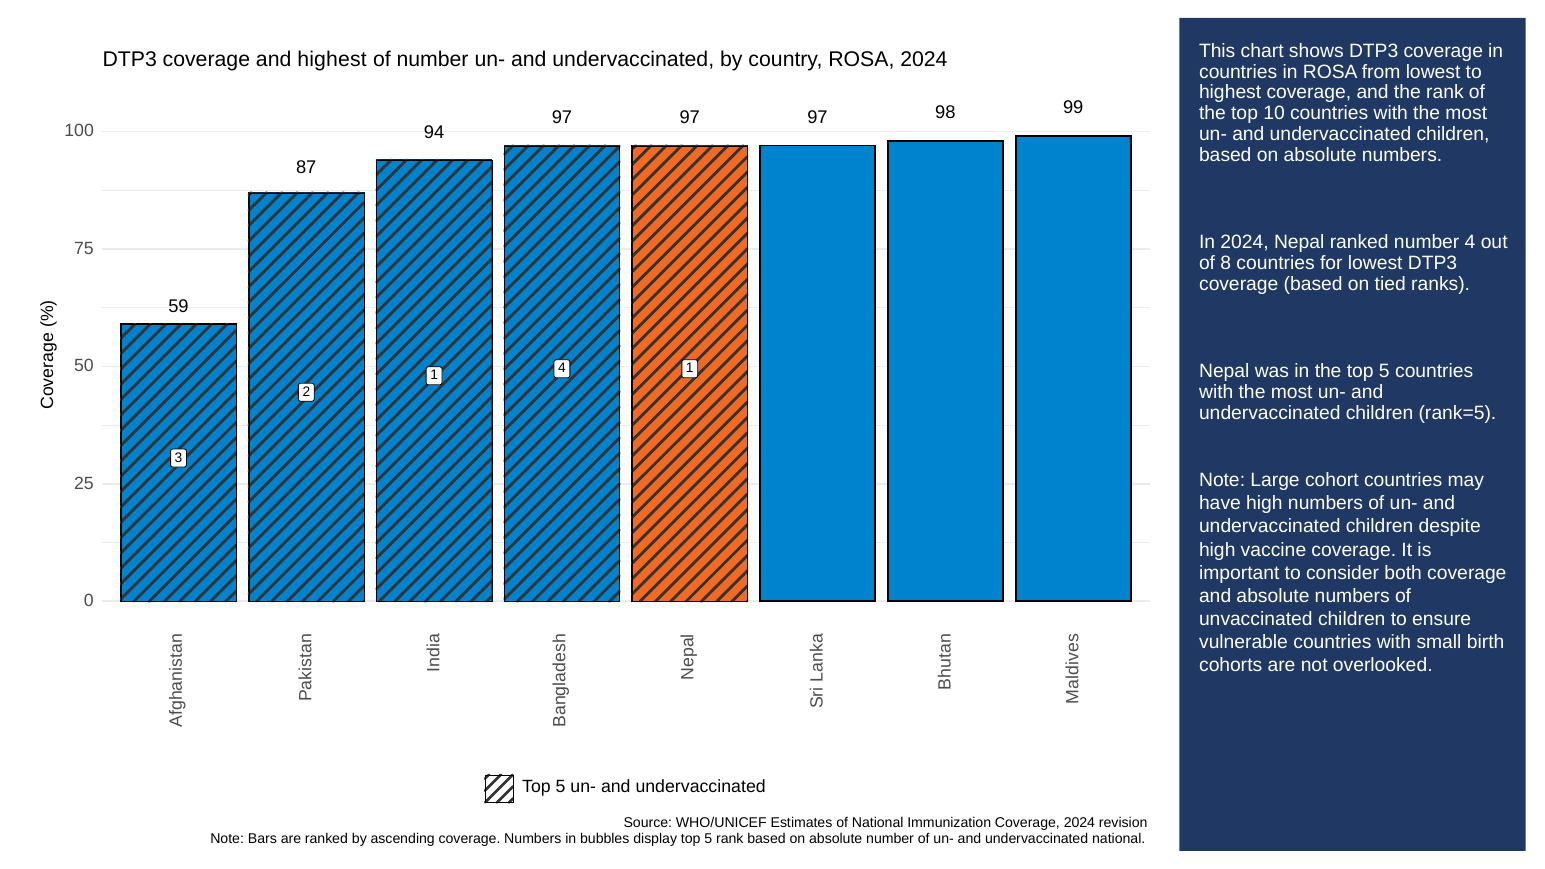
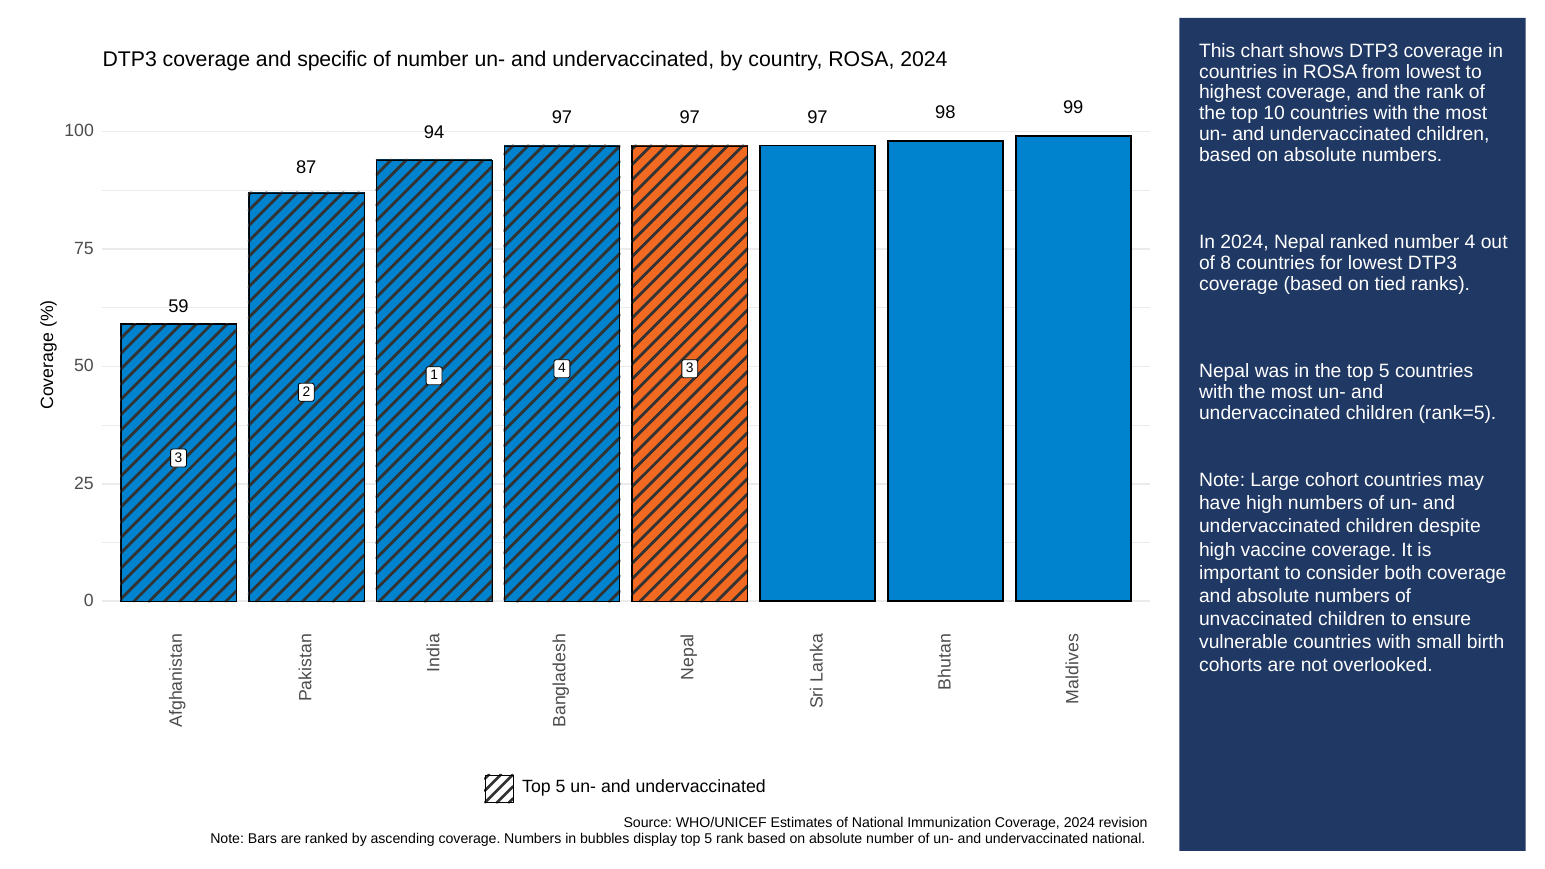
and highest: highest -> specific (332, 60)
4 1: 1 -> 3 (690, 368)
